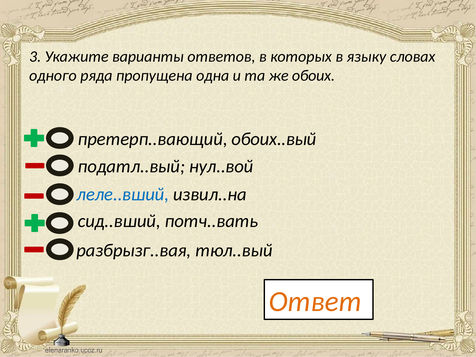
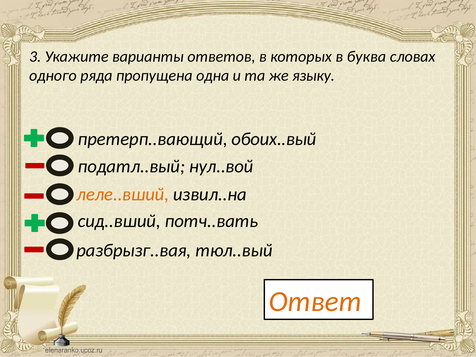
языку: языку -> буква (366, 57)
обоих: обоих -> языку (313, 76)
леле..вший colour: blue -> orange (123, 194)
